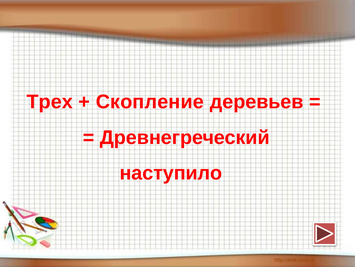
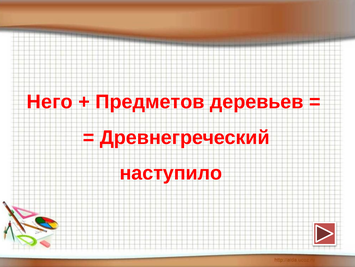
Трех: Трех -> Него (50, 102)
Скопление: Скопление -> Предметов (150, 102)
